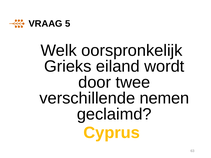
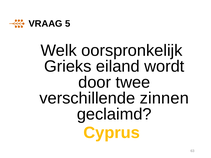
nemen: nemen -> zinnen (164, 98)
